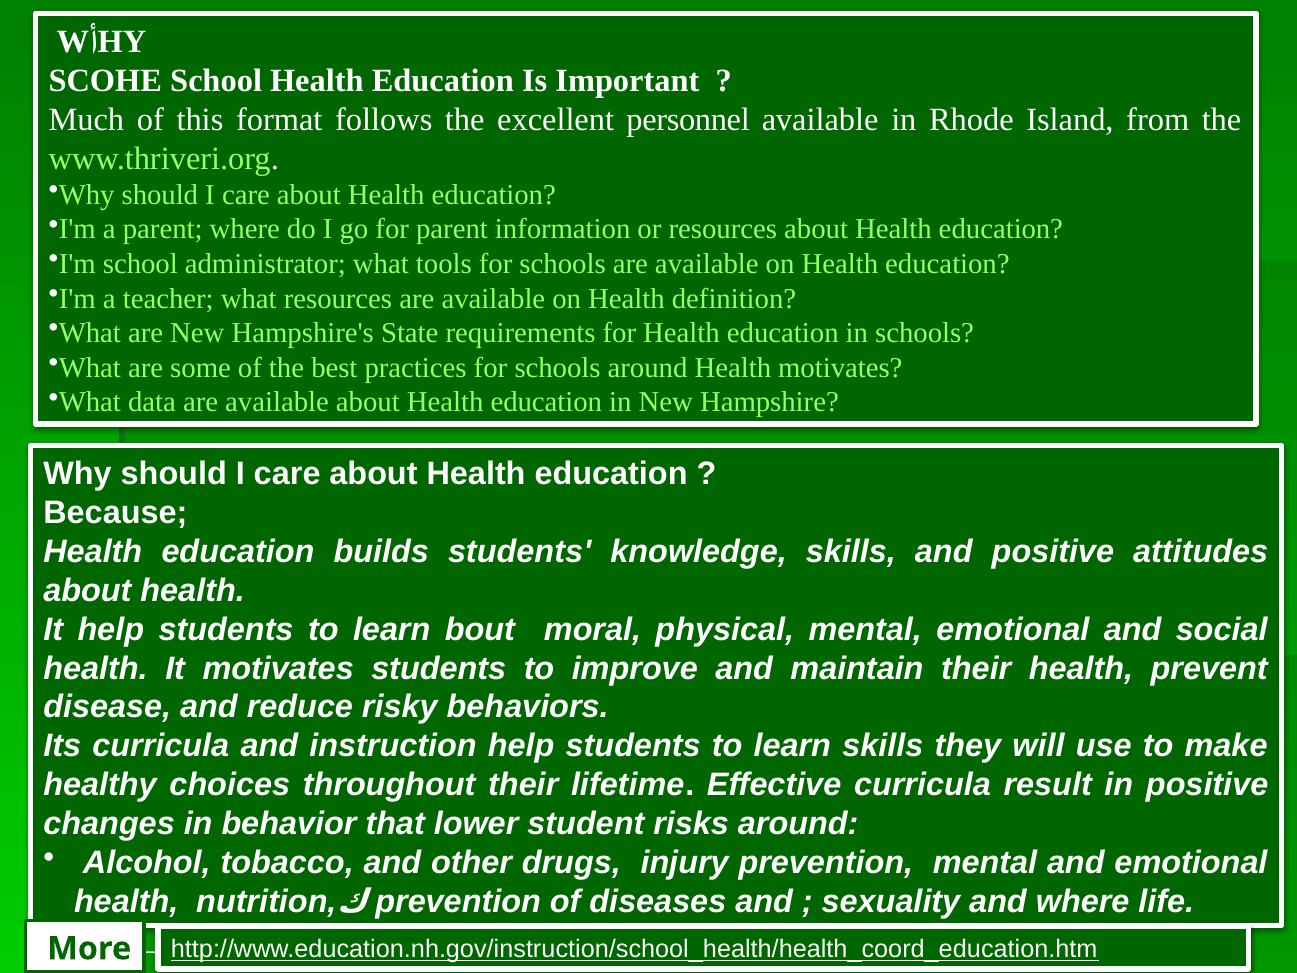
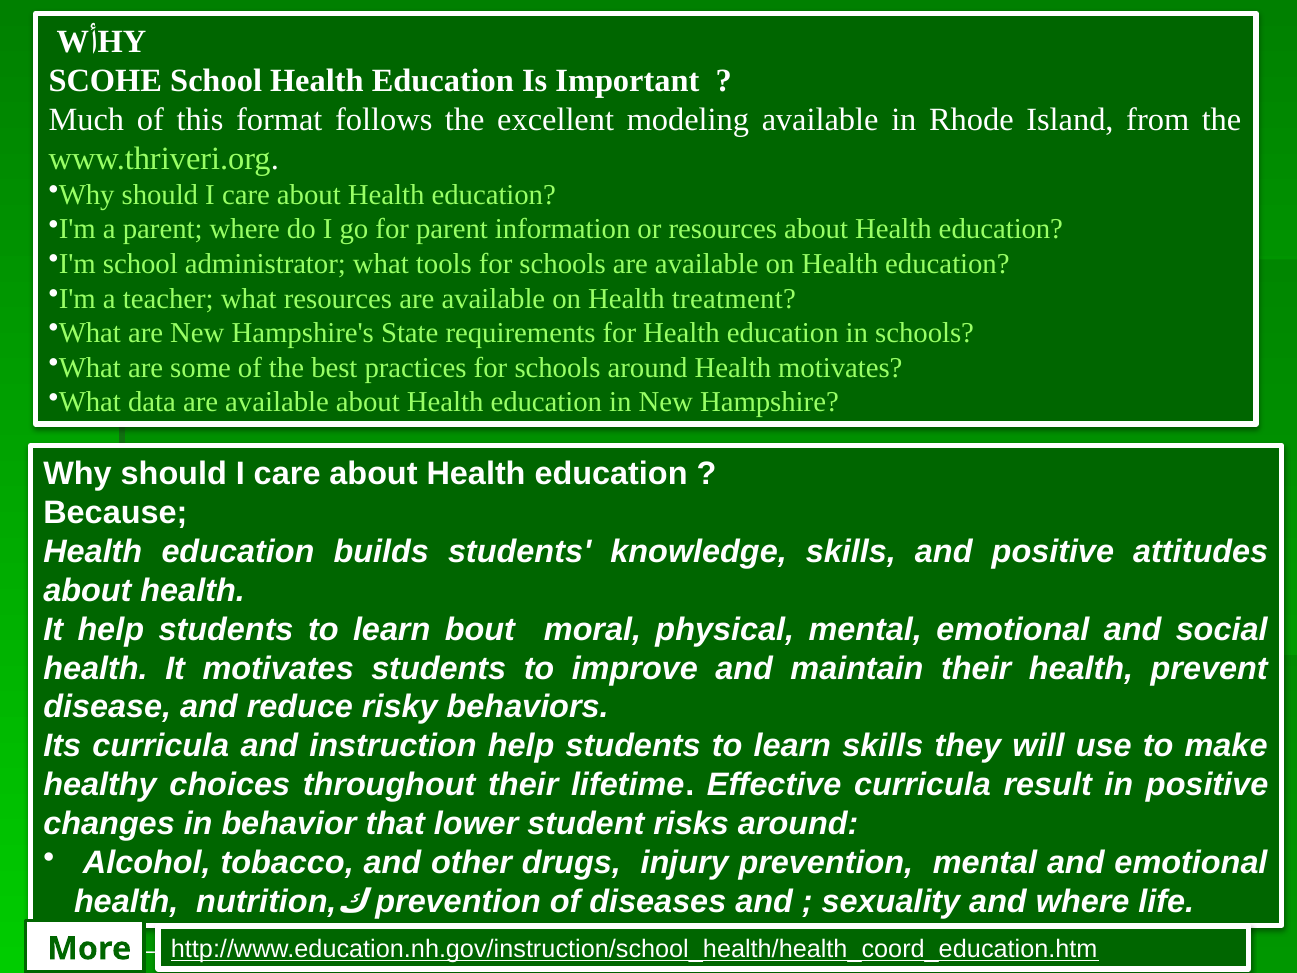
personnel: personnel -> modeling (688, 119)
definition: definition -> treatment (734, 299)
